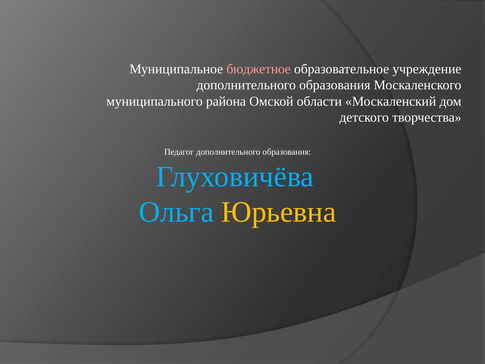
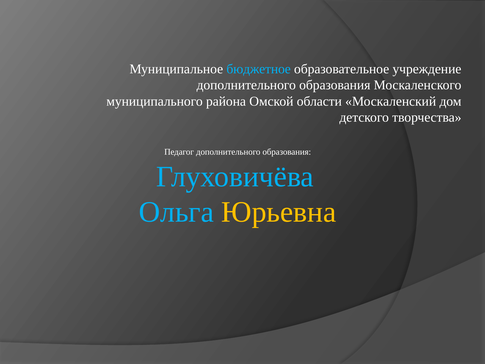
бюджетное colour: pink -> light blue (259, 69)
